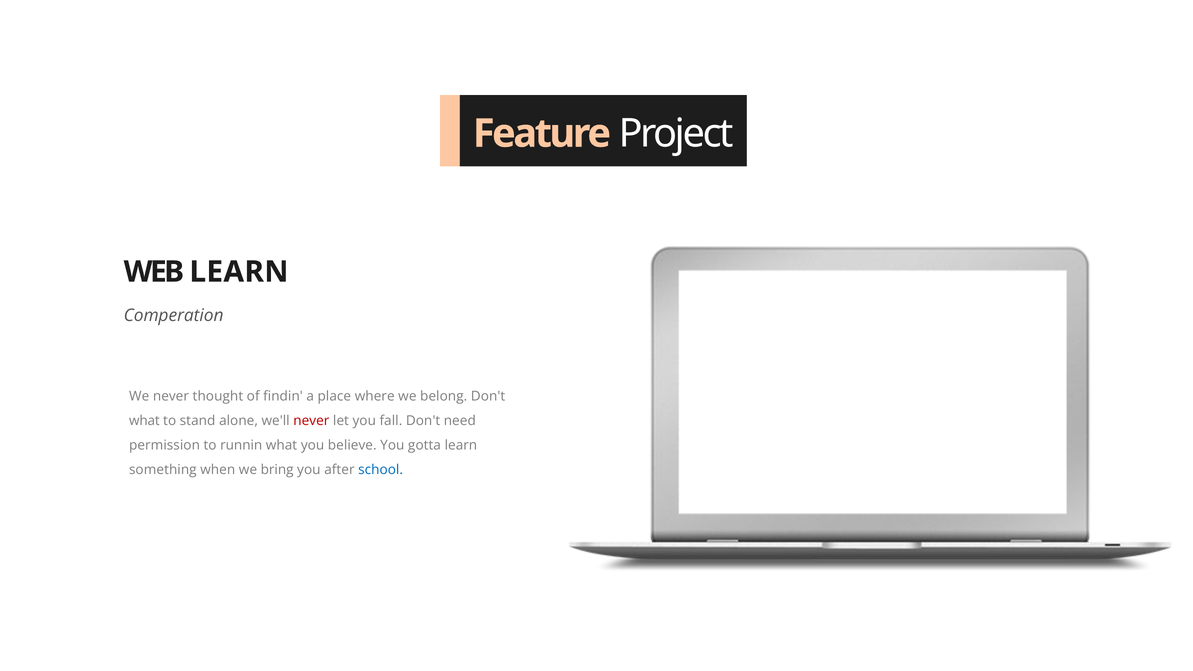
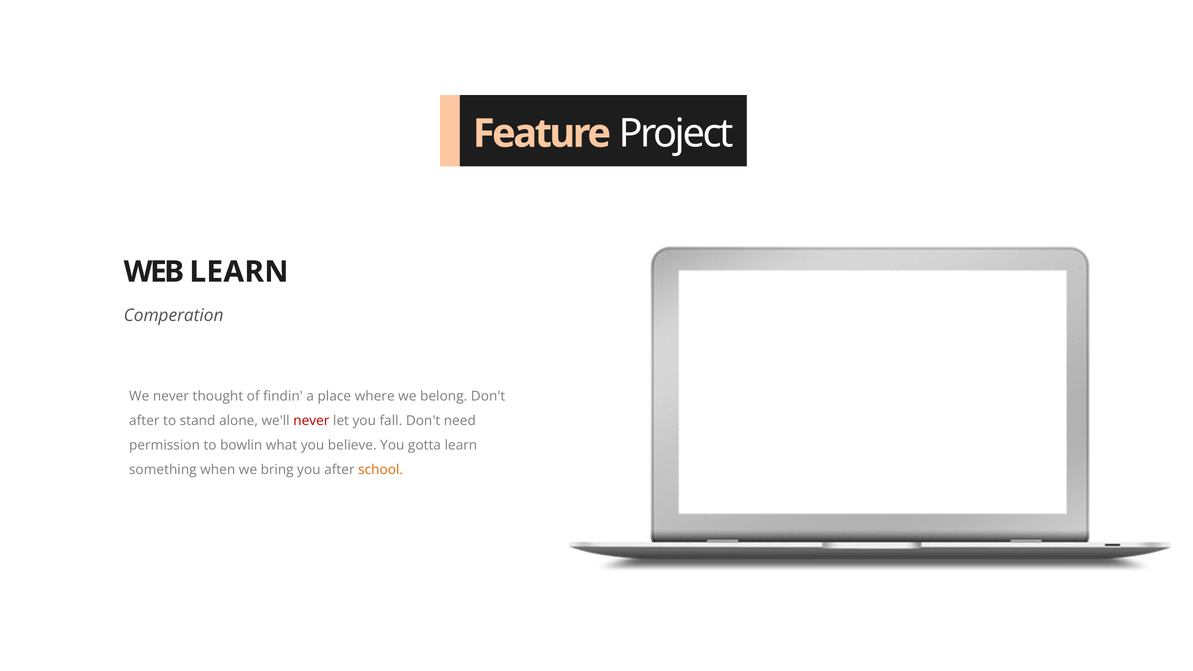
what: what -> after (144, 421)
runnin: runnin -> bowlin (241, 445)
school colour: blue -> orange (381, 470)
